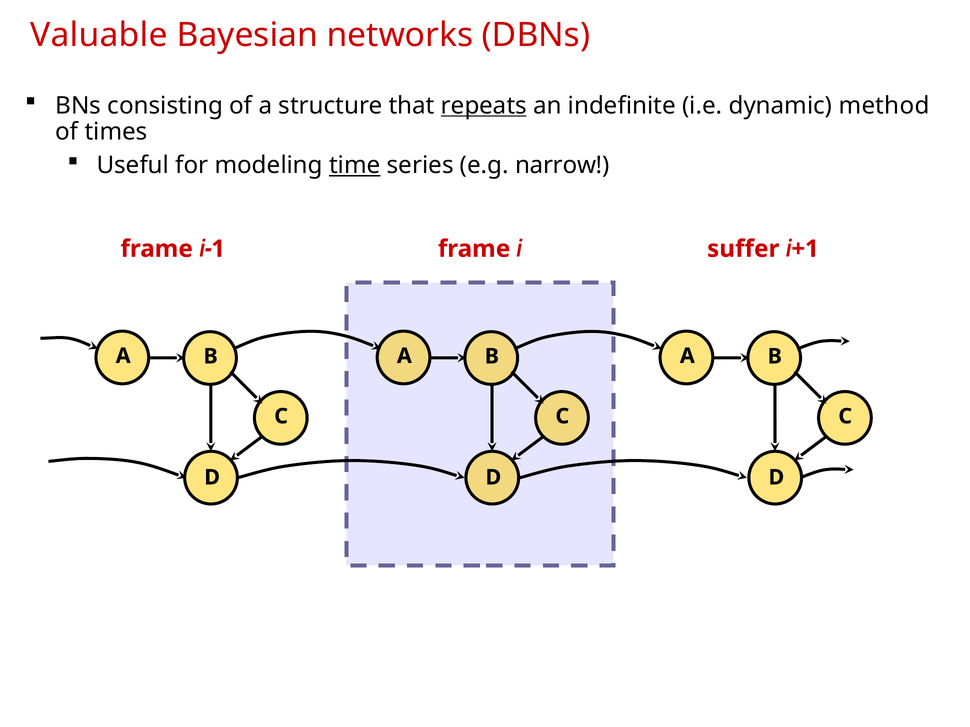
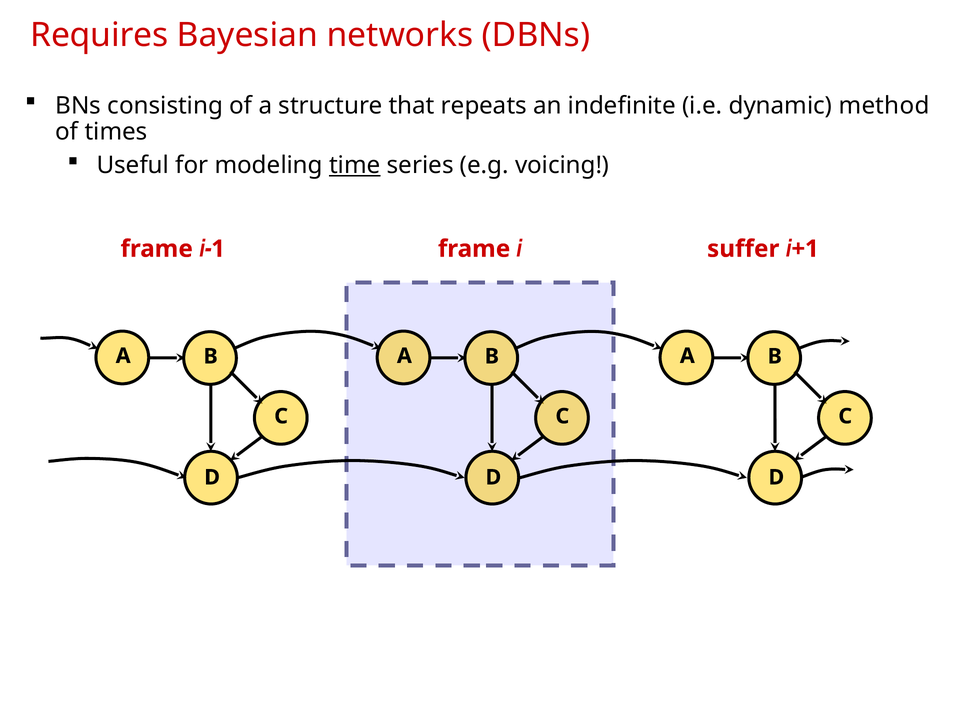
Valuable: Valuable -> Requires (99, 35)
repeats underline: present -> none (484, 106)
narrow: narrow -> voicing (562, 165)
